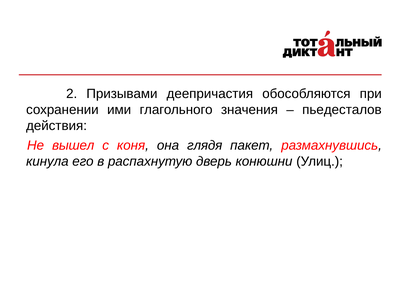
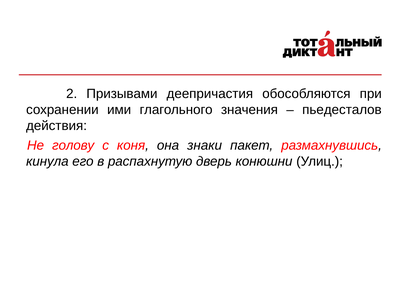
вышел: вышел -> голову (73, 145)
глядя: глядя -> знаки (205, 145)
